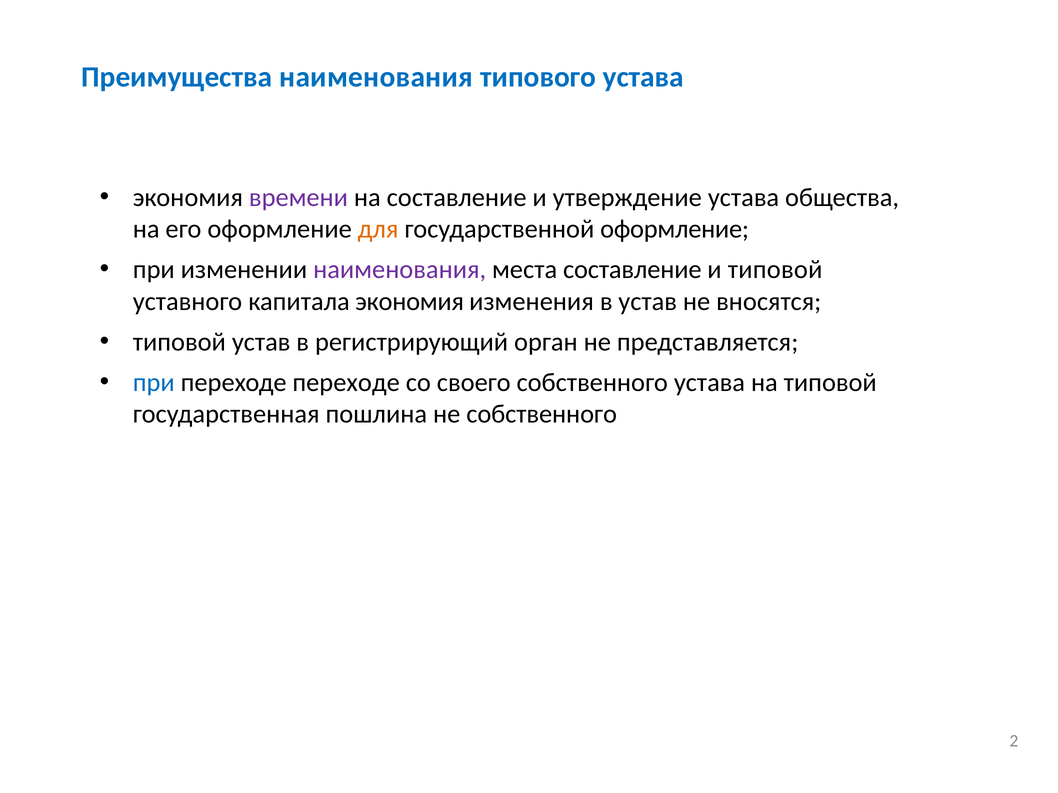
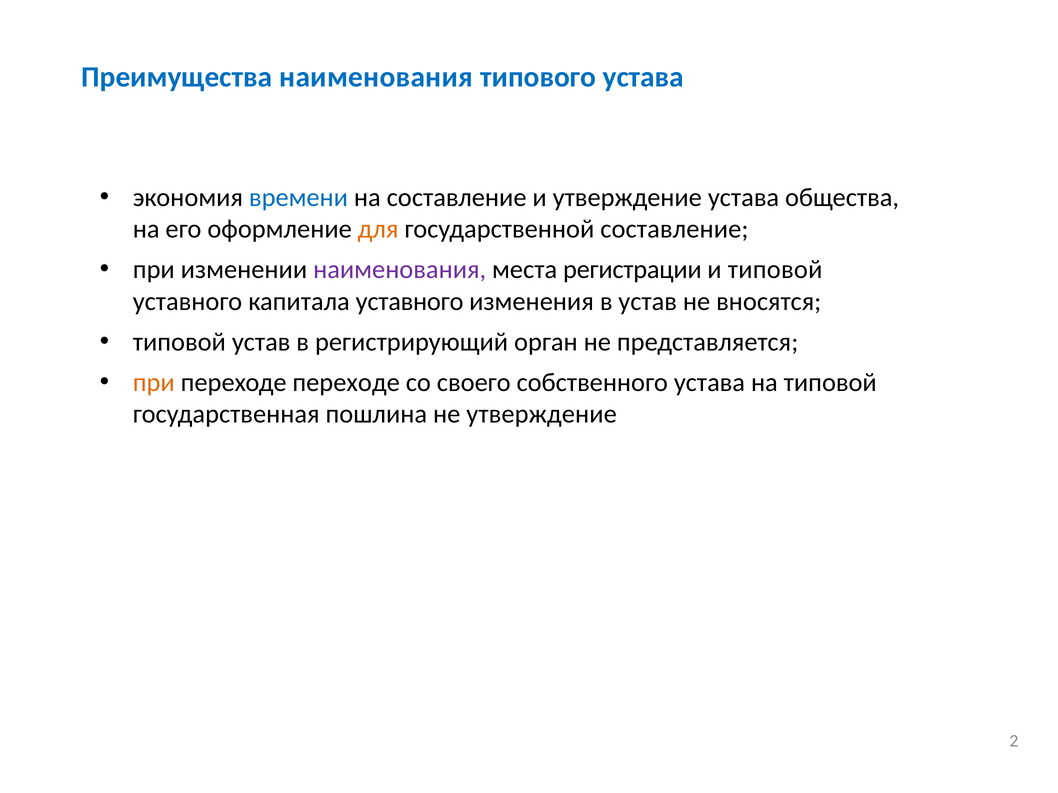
времени colour: purple -> blue (299, 197)
государственной оформление: оформление -> составление (674, 229)
места составление: составление -> регистрации (632, 270)
капитала экономия: экономия -> уставного (410, 302)
при colour: blue -> orange (154, 383)
не собственного: собственного -> утверждение (542, 414)
